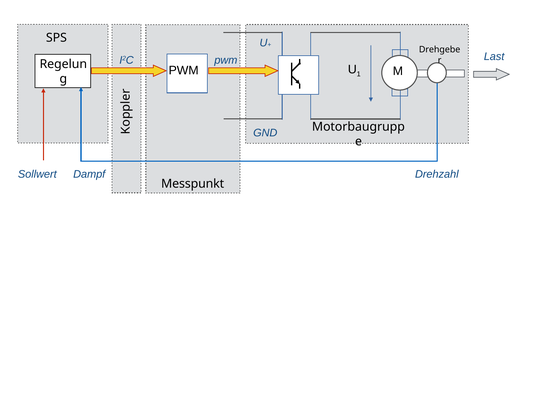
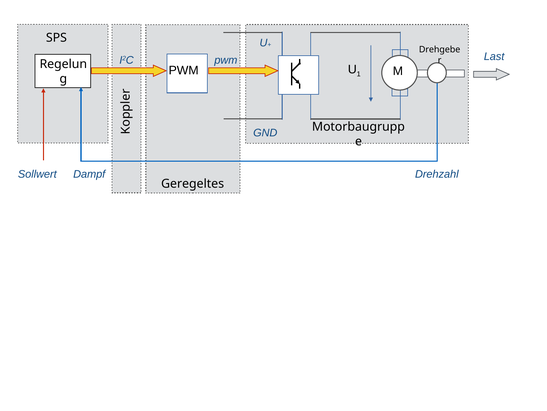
Messpunkt: Messpunkt -> Geregeltes (193, 183)
